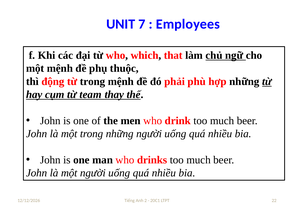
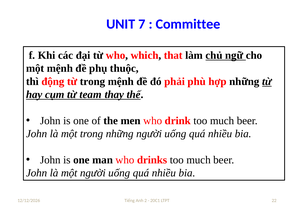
Employees: Employees -> Committee (188, 24)
